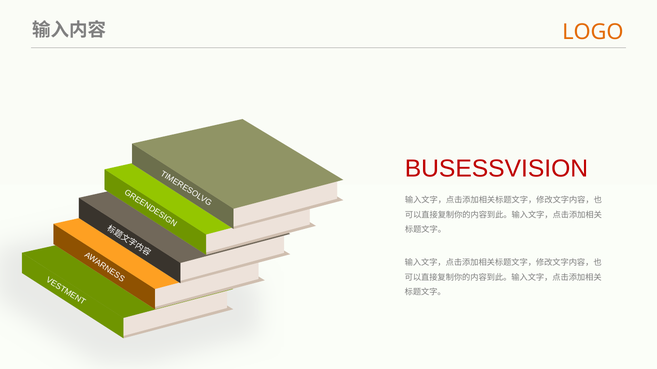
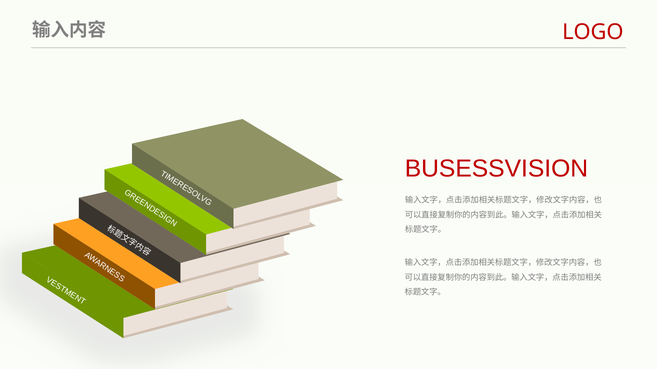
LOGO colour: orange -> red (593, 32)
